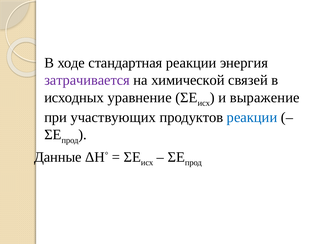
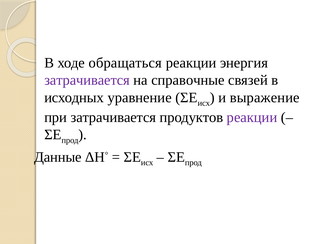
стандартная: стандартная -> обращаться (125, 63)
химической: химической -> справочные (188, 80)
при участвующих: участвующих -> затрачивается (113, 118)
реакции colour: blue -> purple (252, 118)
